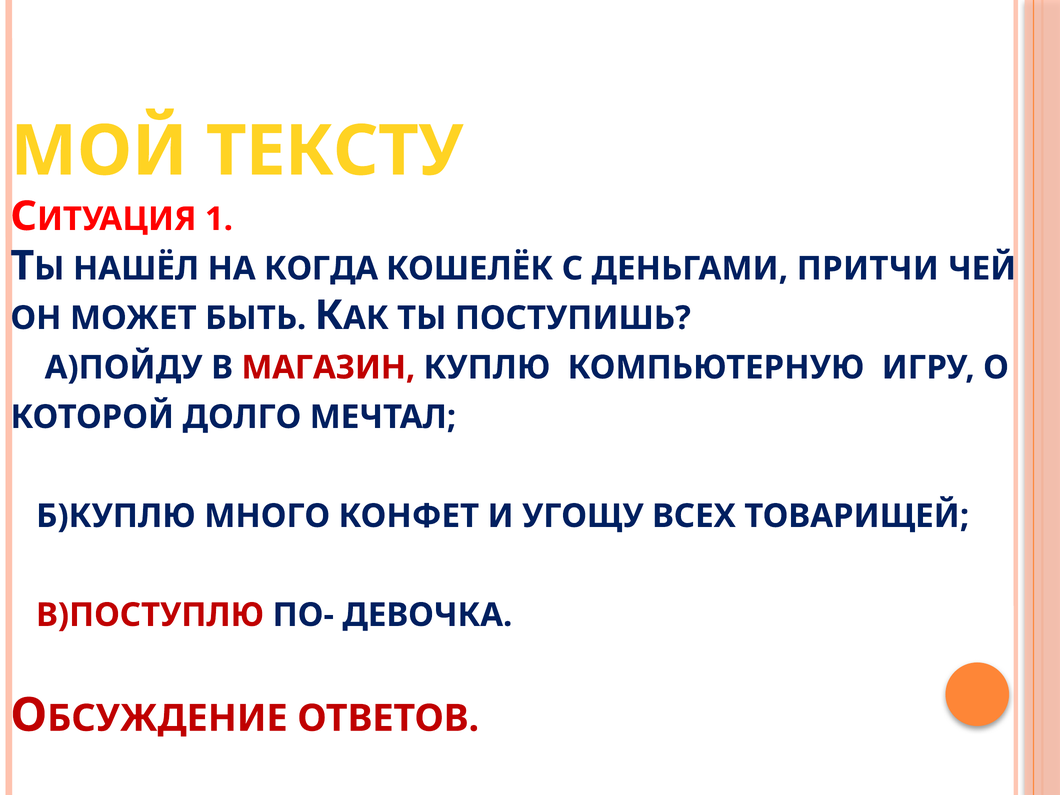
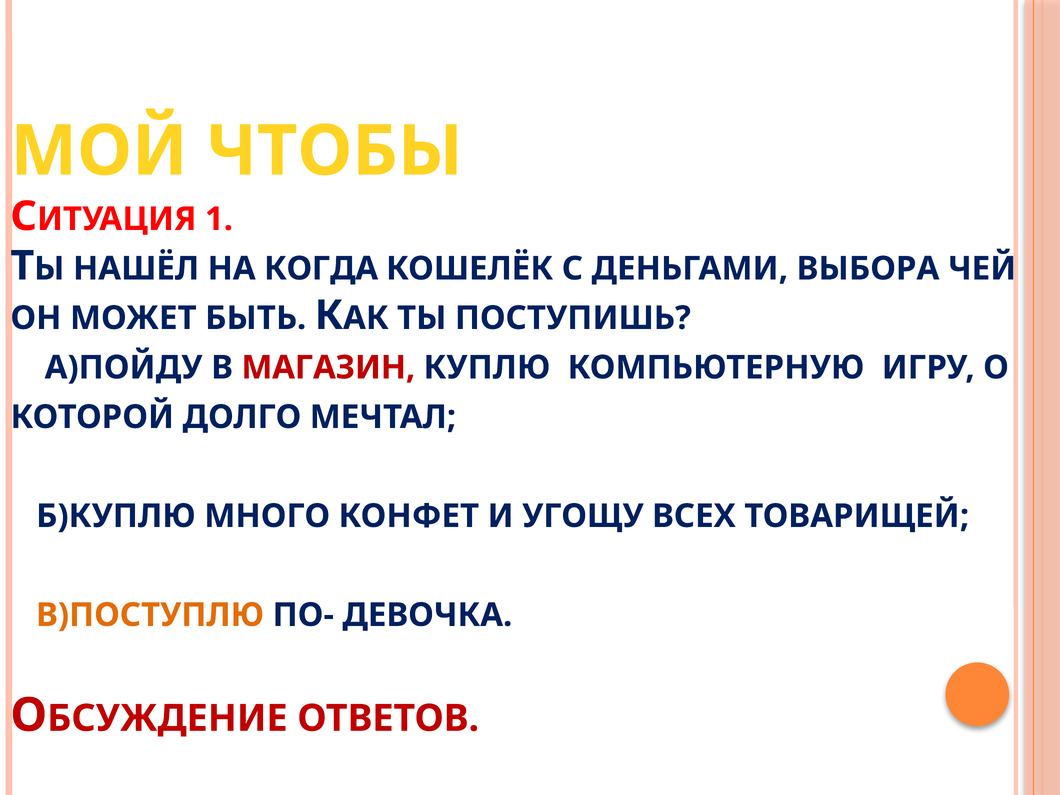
ТЕКСТУ: ТЕКСТУ -> ЧТОБЫ (334, 151)
ПРИТЧИ: ПРИТЧИ -> ВЫБОРА (868, 269)
В)ПОСТУПЛЮ colour: red -> orange (150, 615)
